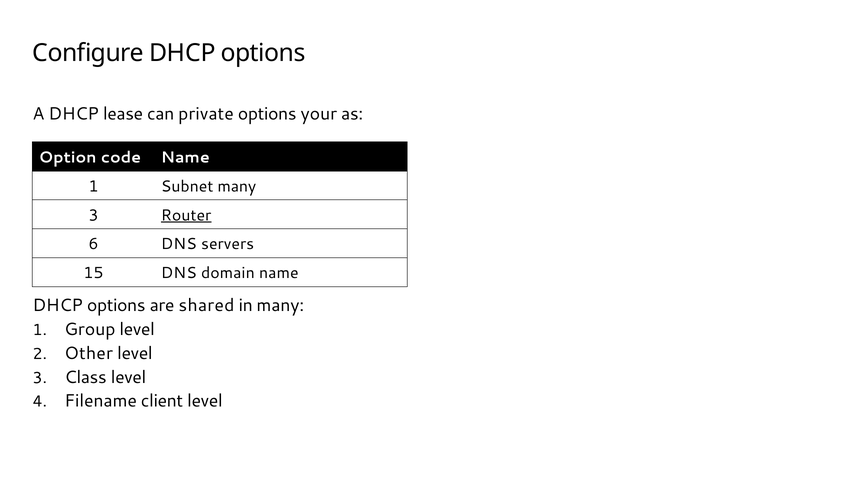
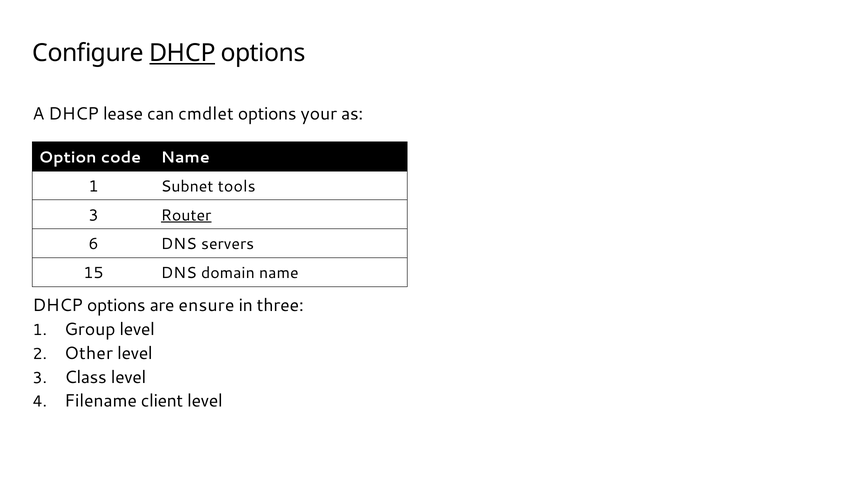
DHCP underline: none -> present (182, 53)
private: private -> cmdlet (206, 114)
Subnet many: many -> tools (237, 186)
shared: shared -> ensure (206, 305)
in many: many -> three (280, 305)
